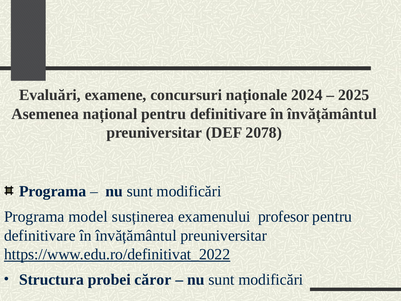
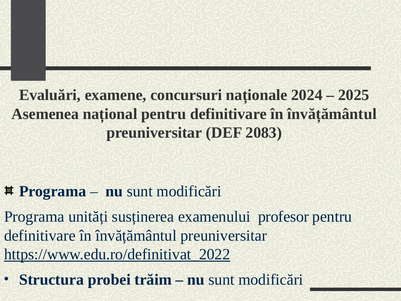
2078: 2078 -> 2083 (264, 133)
model: model -> unități (88, 217)
căror: căror -> trăim (153, 280)
